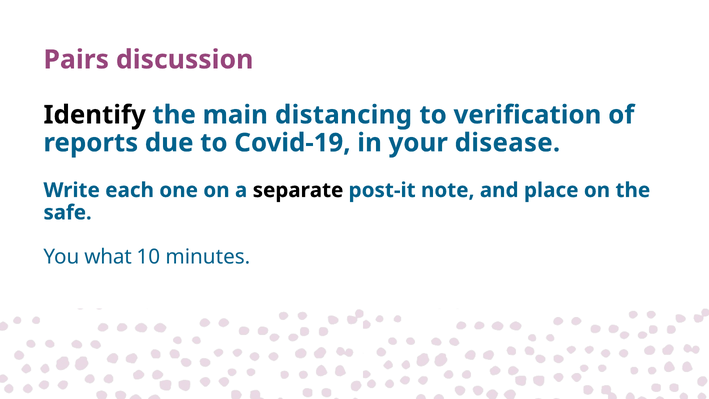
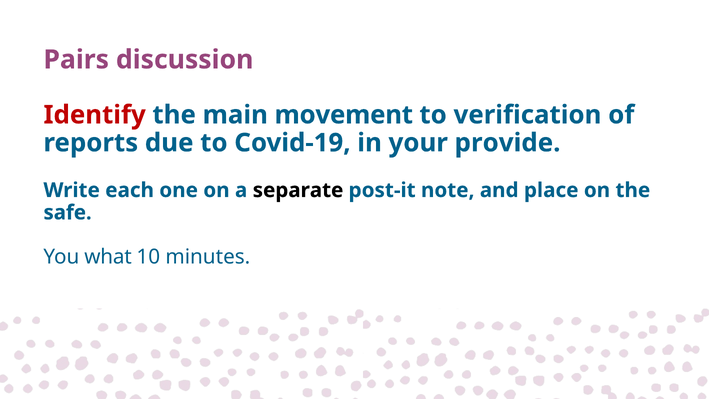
Identify colour: black -> red (95, 115)
distancing: distancing -> movement (344, 115)
disease: disease -> provide (508, 143)
